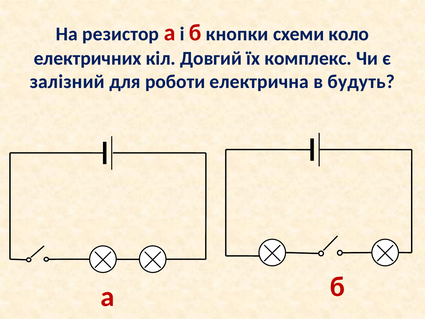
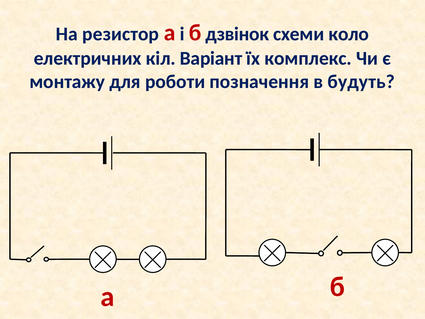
кнопки: кнопки -> дзвінок (237, 34)
Довгий: Довгий -> Варіант (211, 58)
залізний: залізний -> монтажу (67, 82)
електрична: електрична -> позначення (259, 82)
